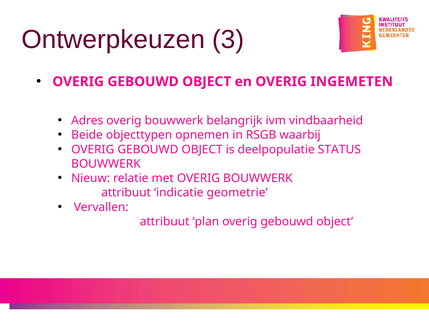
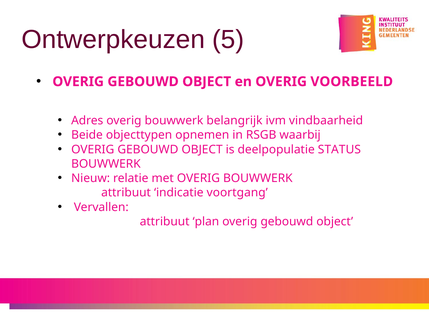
3: 3 -> 5 (228, 40)
INGEMETEN: INGEMETEN -> VOORBEELD (352, 82)
geometrie: geometrie -> voortgang (237, 193)
